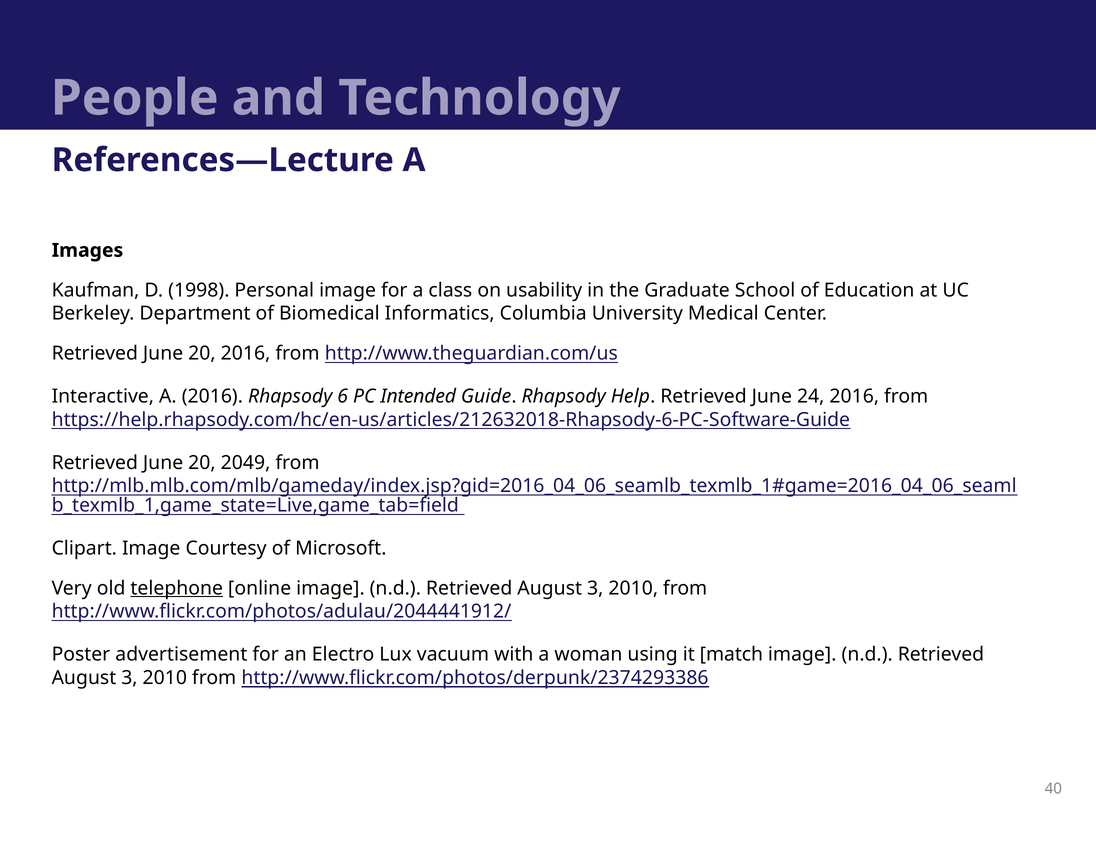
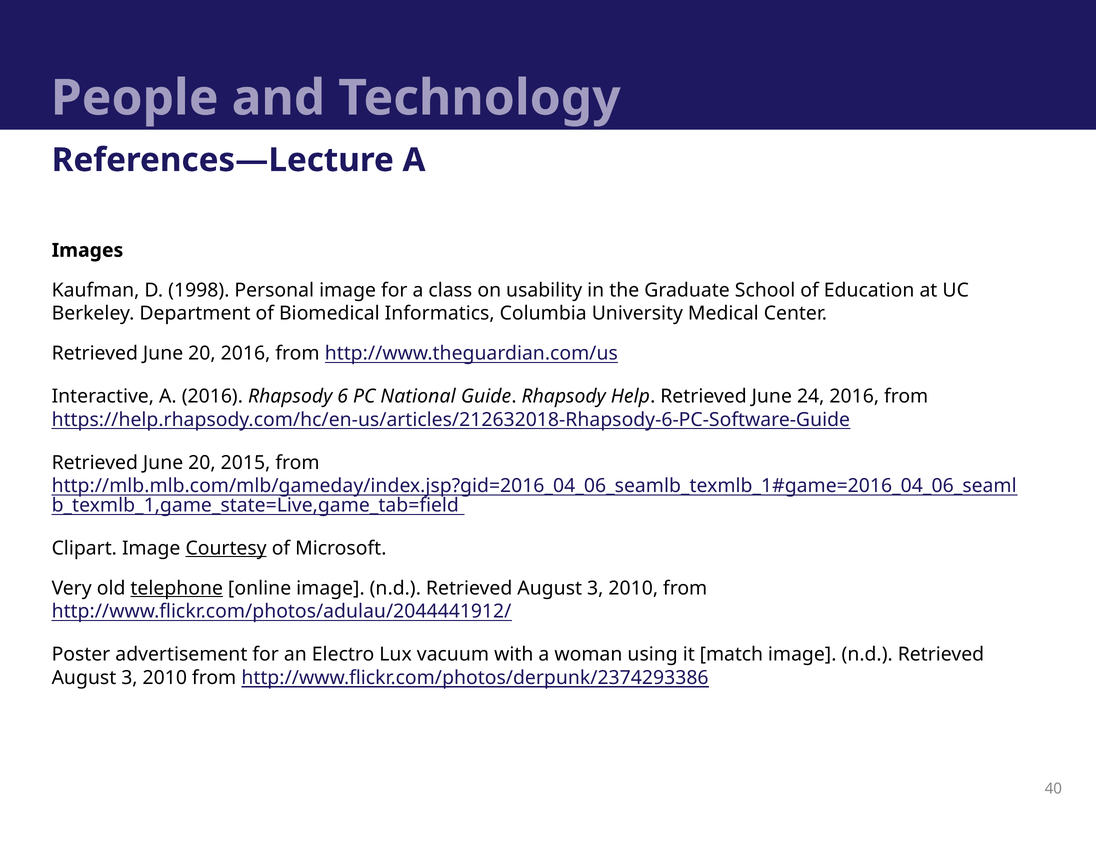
Intended: Intended -> National (418, 396)
2049: 2049 -> 2015 (246, 463)
Courtesy underline: none -> present (226, 548)
